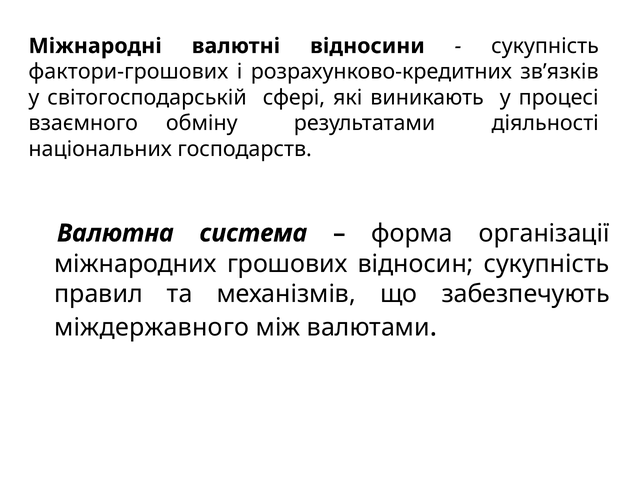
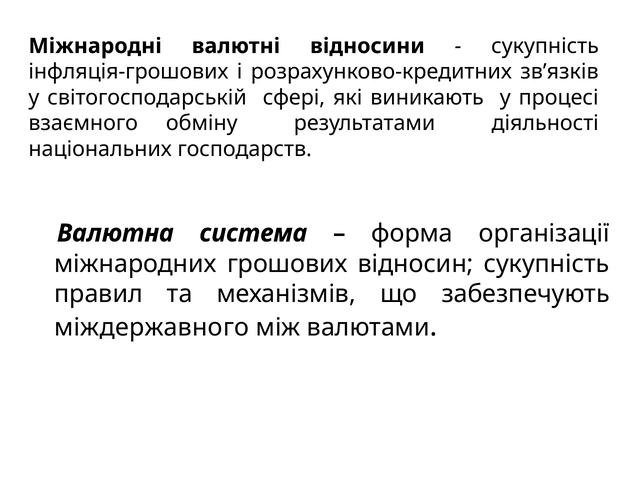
фактори-грошових: фактори-грошових -> інфляція-грошових (128, 72)
